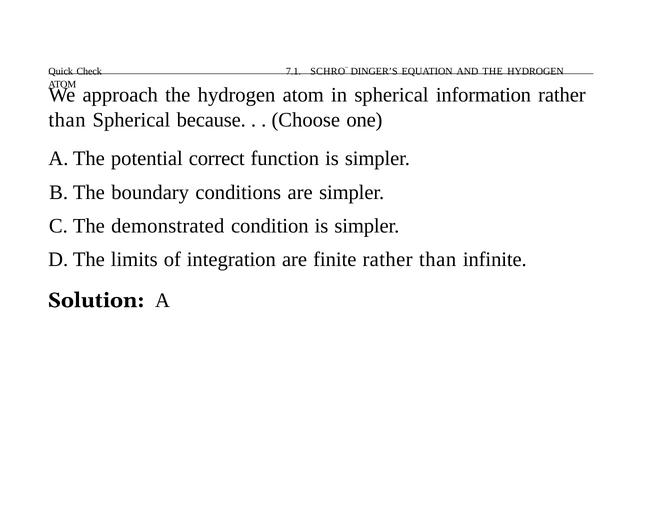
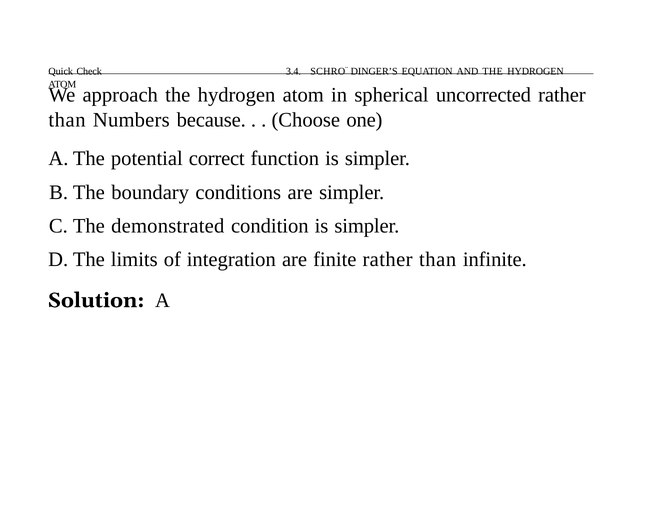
7.1: 7.1 -> 3.4 (293, 71)
information: information -> uncorrected (484, 95)
than Spherical: Spherical -> Numbers (131, 120)
